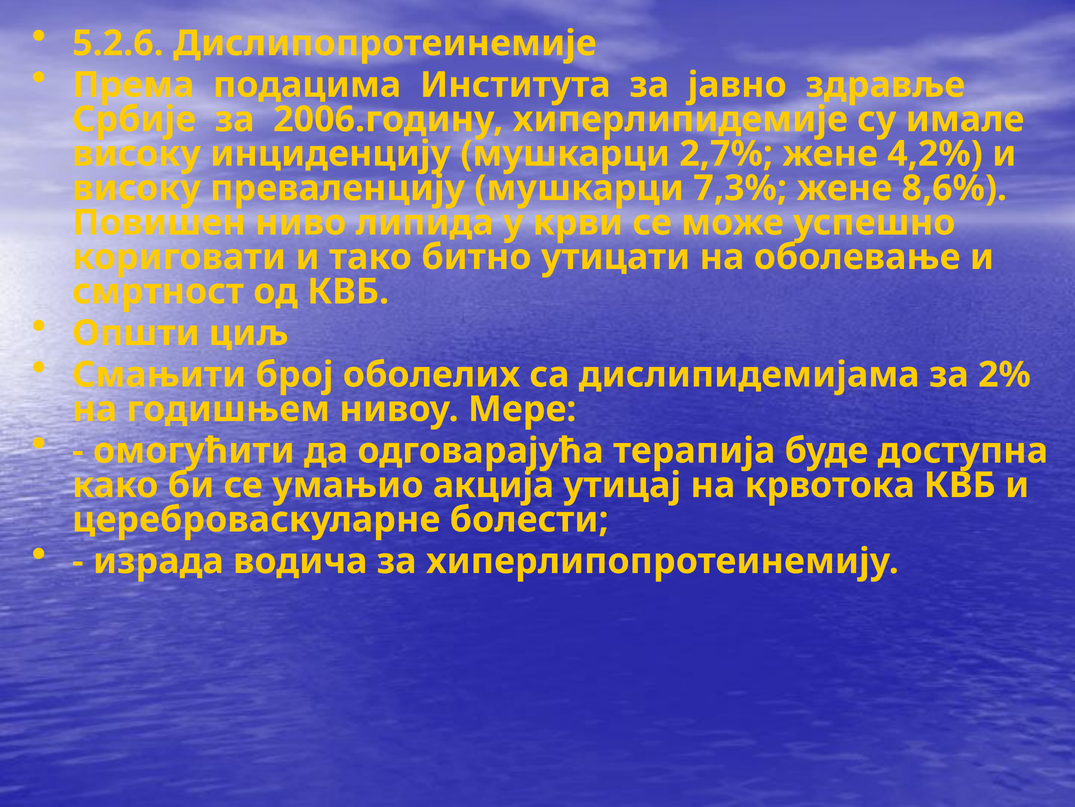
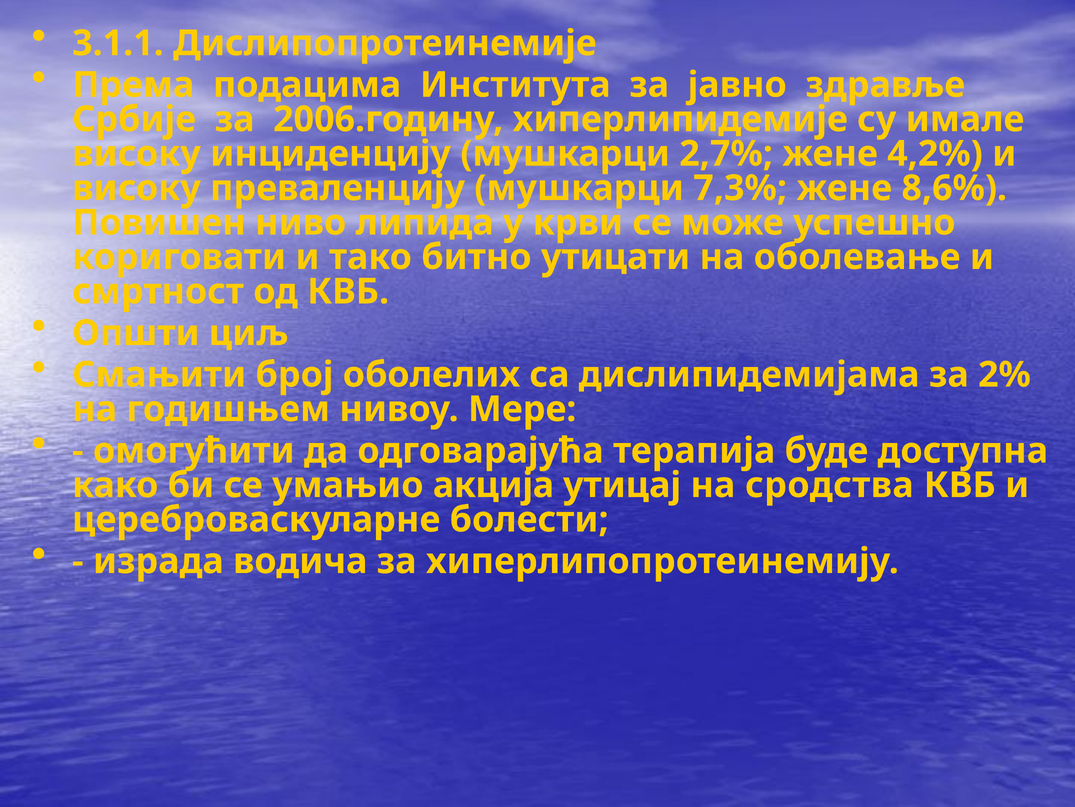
5.2.6: 5.2.6 -> 3.1.1 (118, 43)
крвотока: крвотока -> сродства (829, 485)
